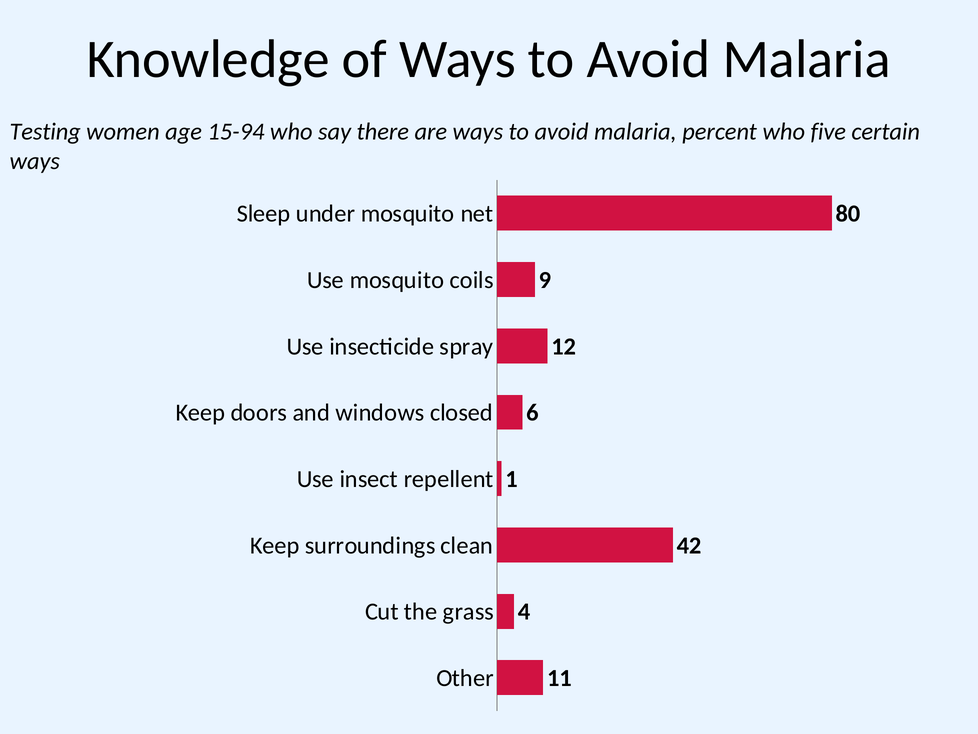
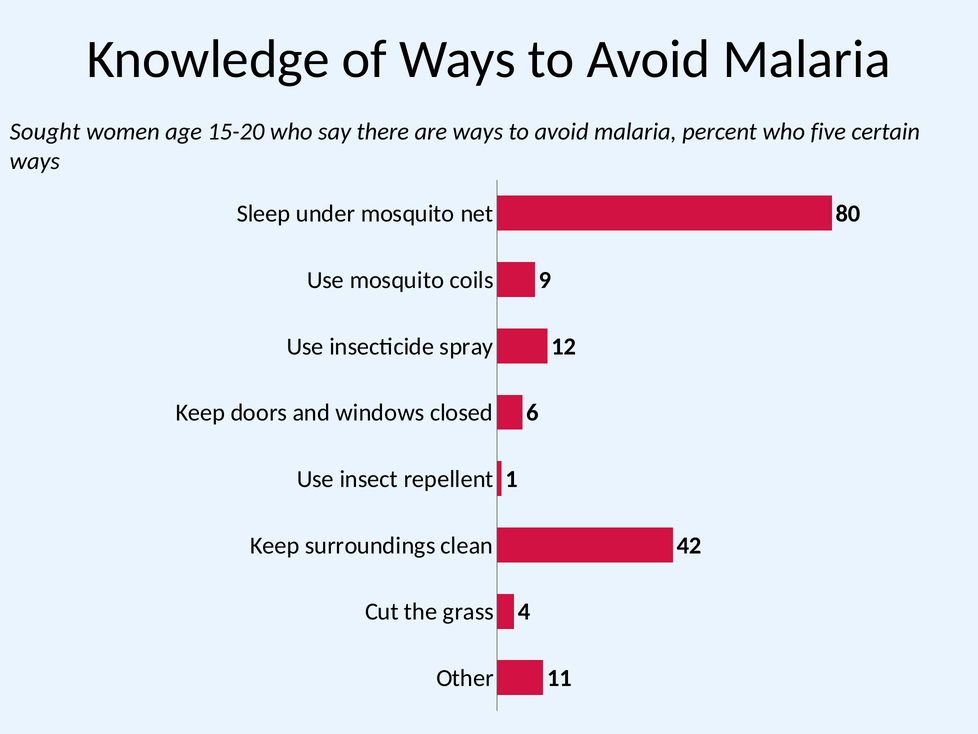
Testing: Testing -> Sought (45, 132)
15-94: 15-94 -> 15-20 (236, 132)
